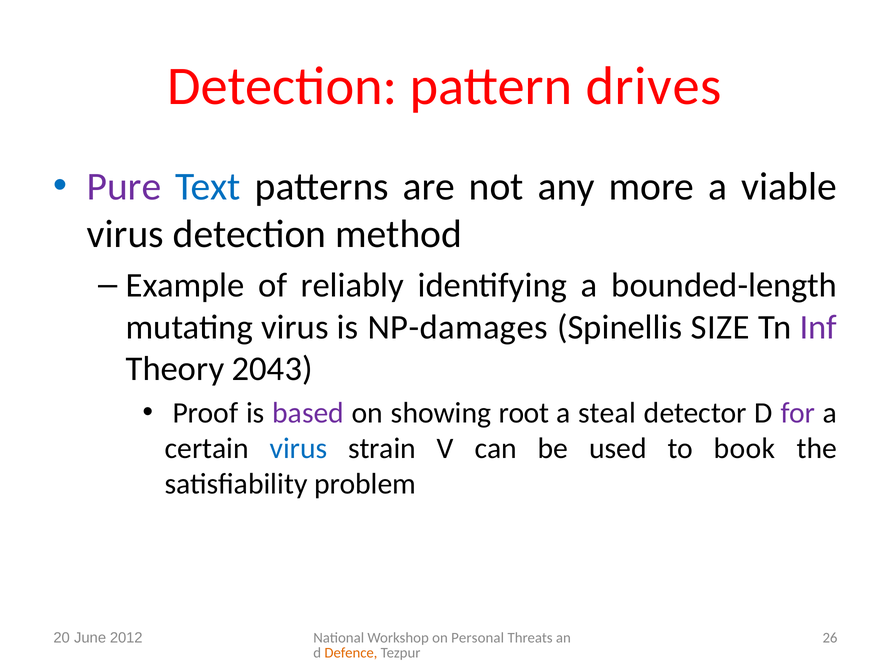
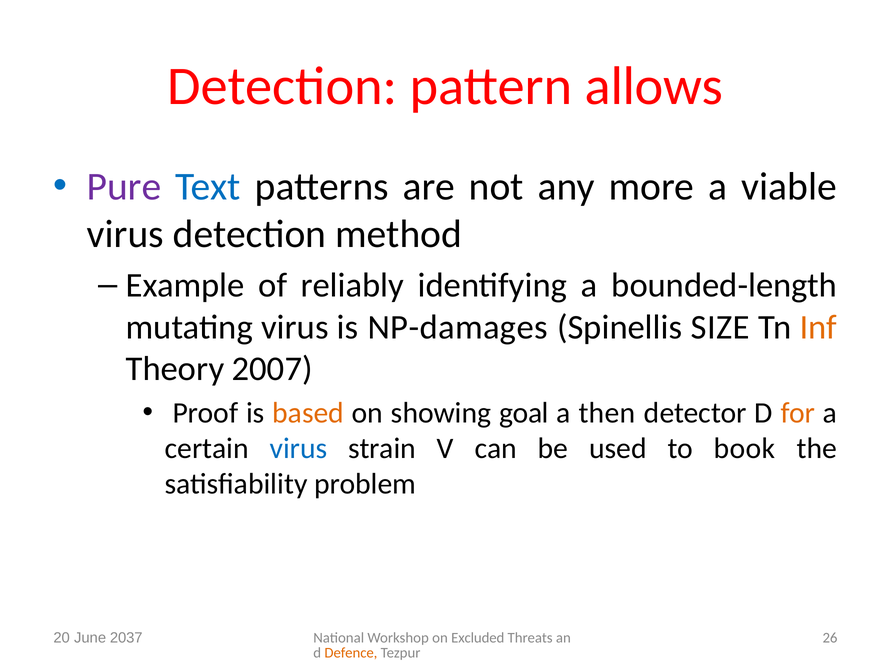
drives: drives -> allows (654, 86)
Inf colour: purple -> orange (818, 327)
2043: 2043 -> 2007 (272, 369)
based colour: purple -> orange (308, 413)
root: root -> goal (524, 413)
steal: steal -> then (607, 413)
for colour: purple -> orange (798, 413)
2012: 2012 -> 2037 (126, 638)
Personal: Personal -> Excluded (478, 638)
